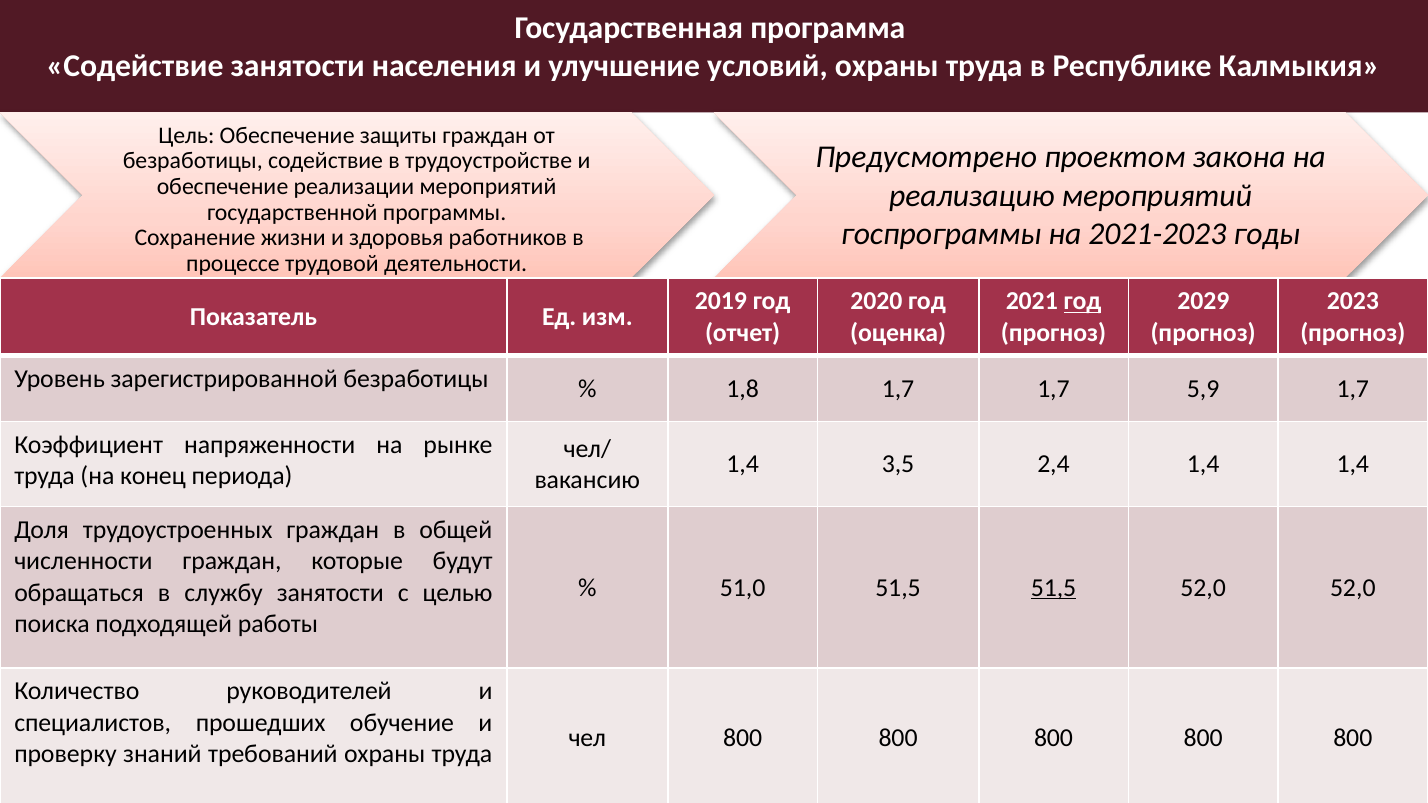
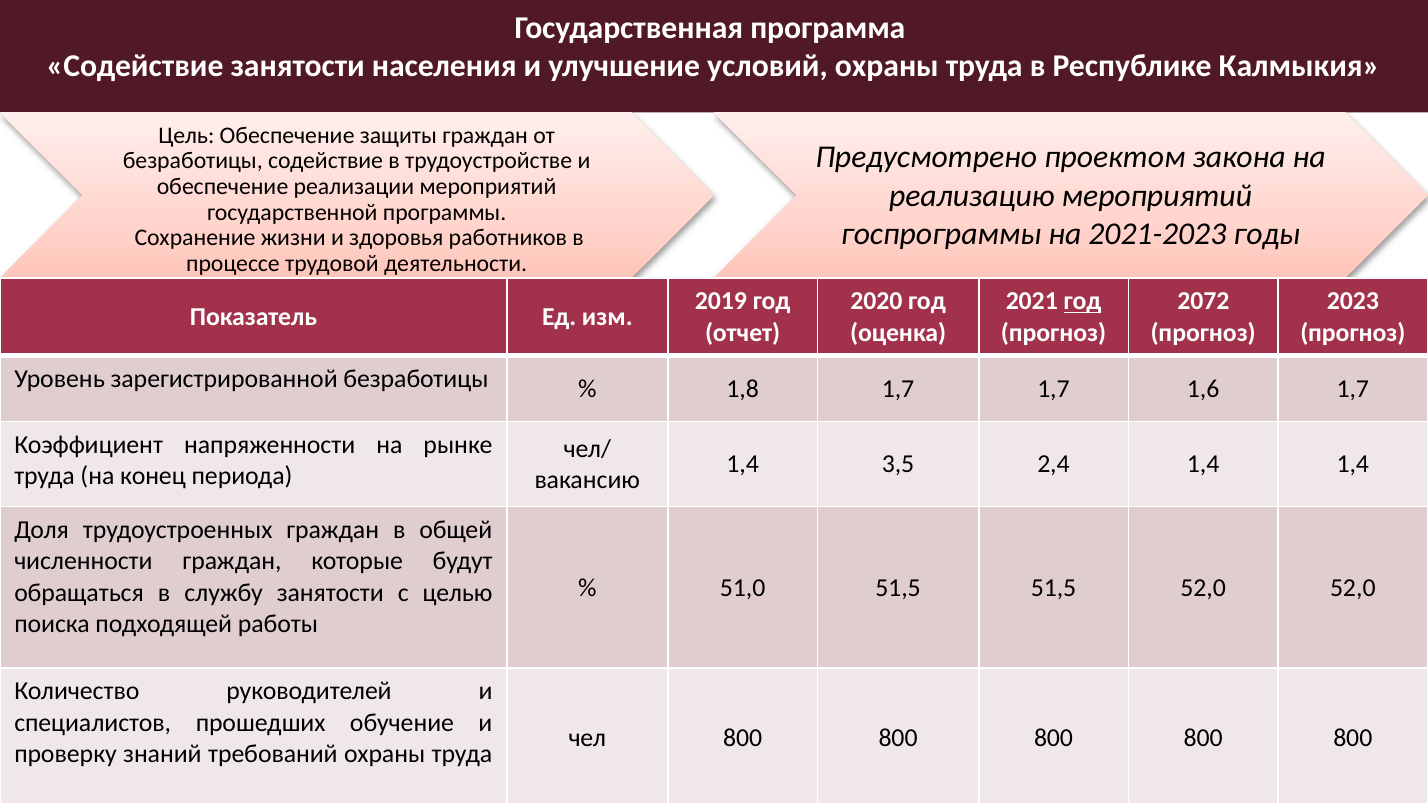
2029: 2029 -> 2072 (1203, 301)
5,9: 5,9 -> 1,6 (1203, 389)
51,5 underline: present -> none (1054, 588)
